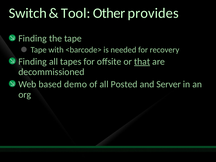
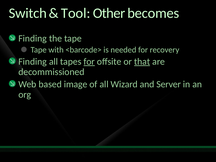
provides: provides -> becomes (153, 13)
for underline: none -> present (89, 62)
demo: demo -> image (76, 84)
Posted: Posted -> Wizard (124, 84)
